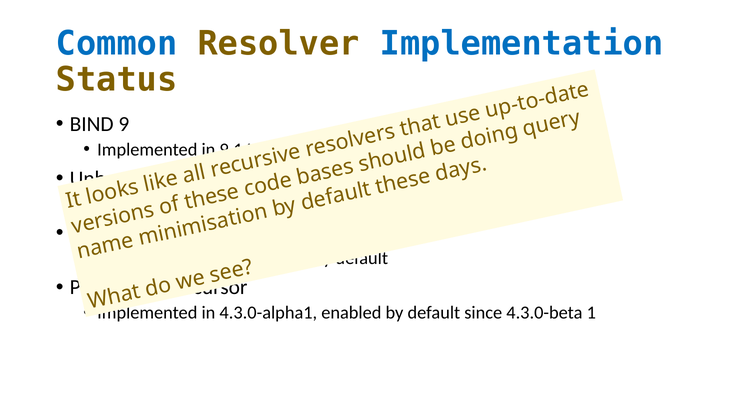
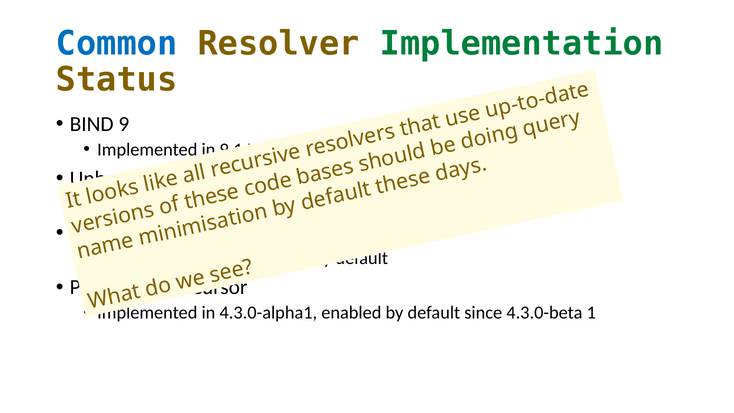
Implementation colour: blue -> green (522, 43)
